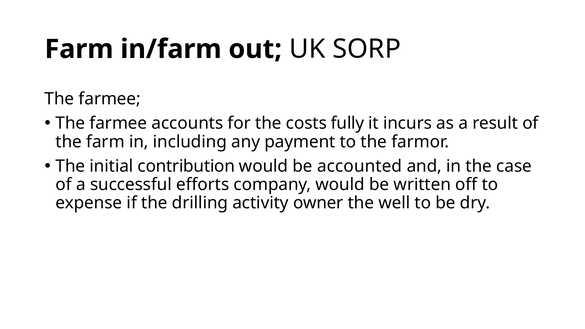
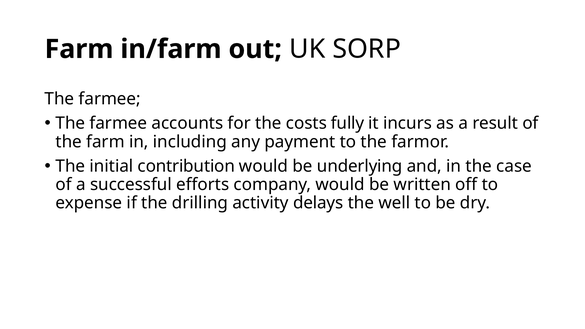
accounted: accounted -> underlying (360, 166)
owner: owner -> delays (318, 203)
